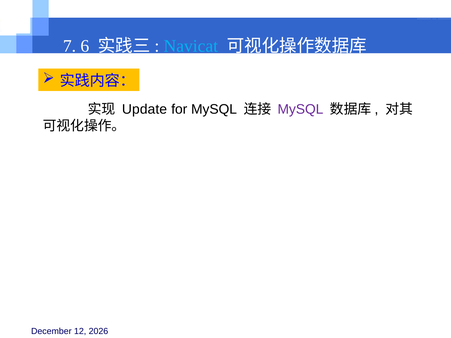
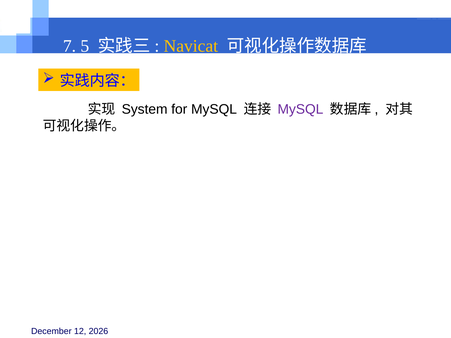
6: 6 -> 5 (85, 46)
Navicat colour: light blue -> yellow (191, 46)
Update: Update -> System (145, 109)
